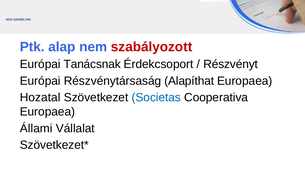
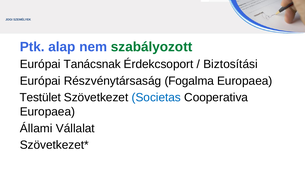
szabályozott colour: red -> green (152, 47)
Részvényt: Részvényt -> Biztosítási (231, 64)
Alapíthat: Alapíthat -> Fogalma (189, 81)
Hozatal: Hozatal -> Testület (40, 97)
